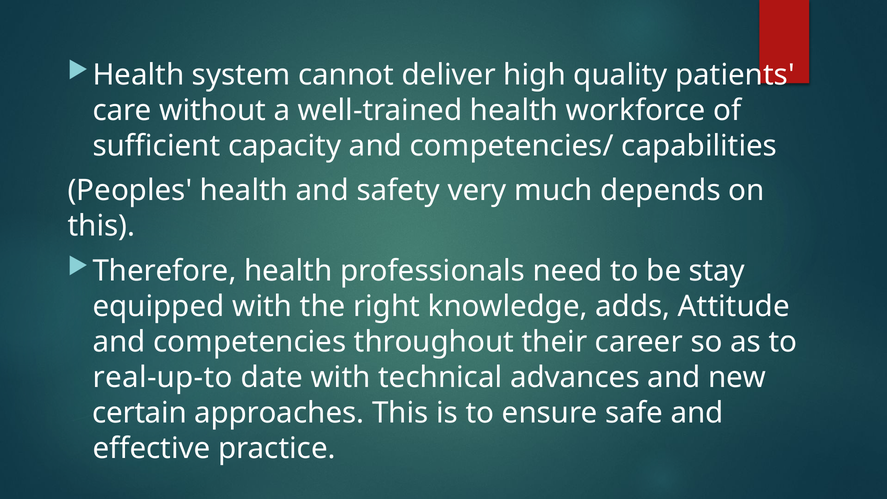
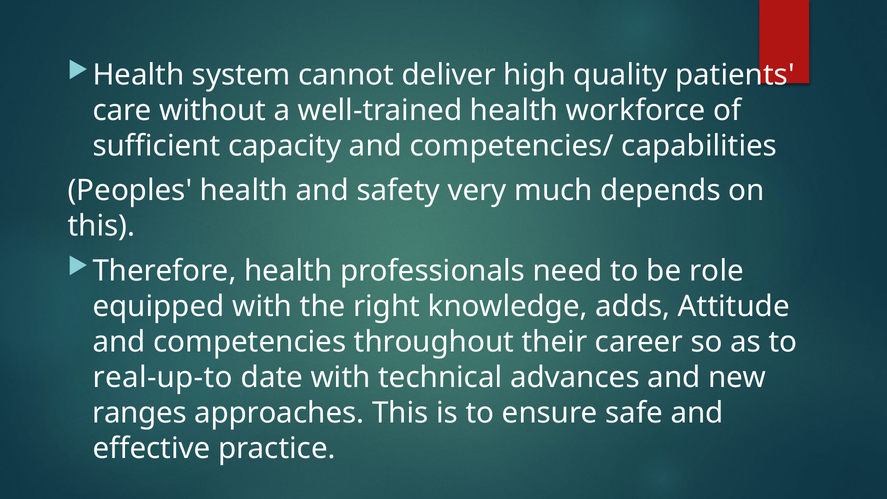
stay: stay -> role (717, 271)
certain: certain -> ranges (140, 413)
